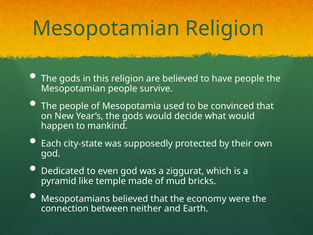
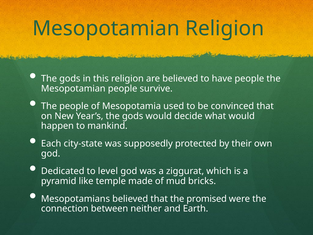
even: even -> level (108, 171)
economy: economy -> promised (207, 199)
